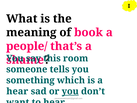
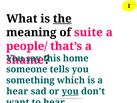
the underline: none -> present (62, 19)
book: book -> suite (88, 32)
room: room -> home (76, 58)
